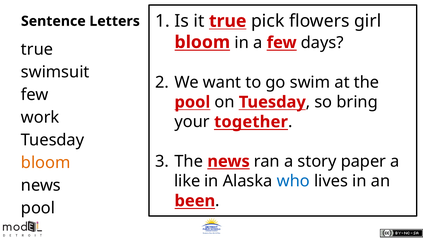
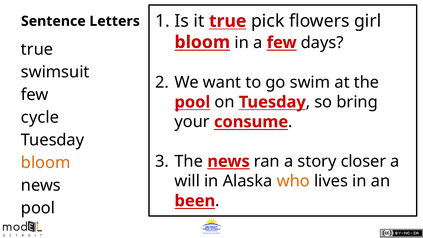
work: work -> cycle (40, 117)
together: together -> consume (251, 122)
paper: paper -> closer (363, 161)
like: like -> will (187, 181)
who colour: blue -> orange (293, 181)
